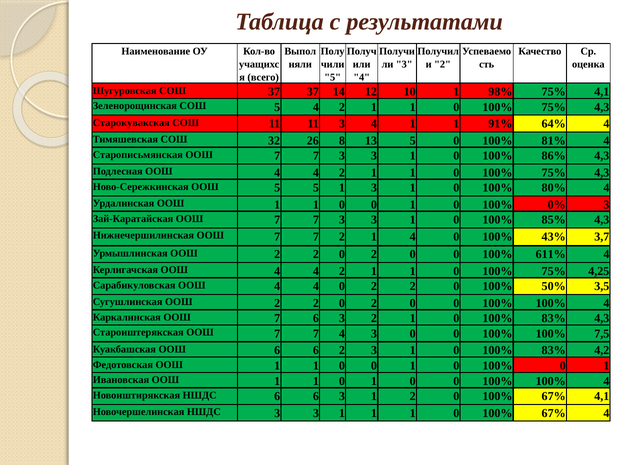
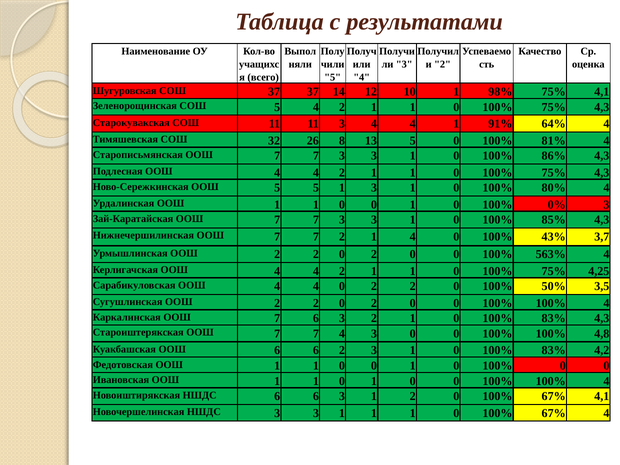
3 4 1: 1 -> 4 (413, 124)
611%: 611% -> 563% (551, 254)
7,5: 7,5 -> 4,8 (602, 334)
100% 0 1: 1 -> 0 (606, 366)
